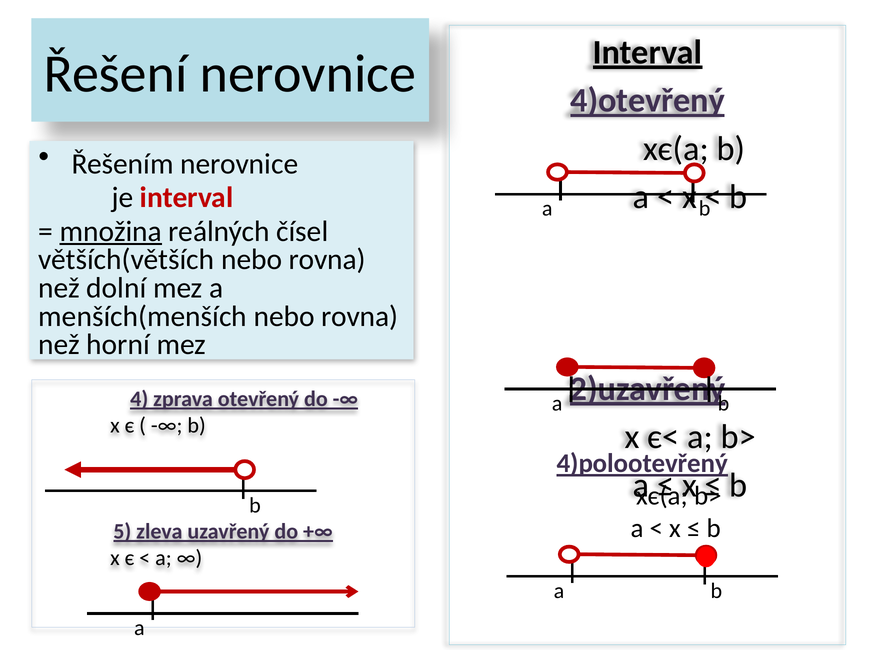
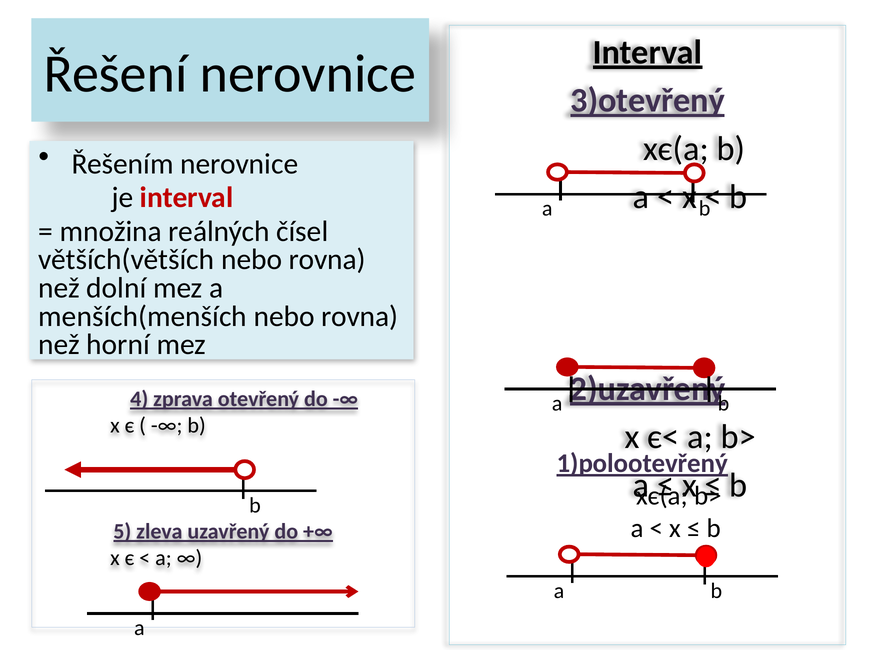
4)otevřený: 4)otevřený -> 3)otevřený (648, 101)
množina underline: present -> none (111, 231)
4)polootevřený: 4)polootevřený -> 1)polootevřený (642, 464)
